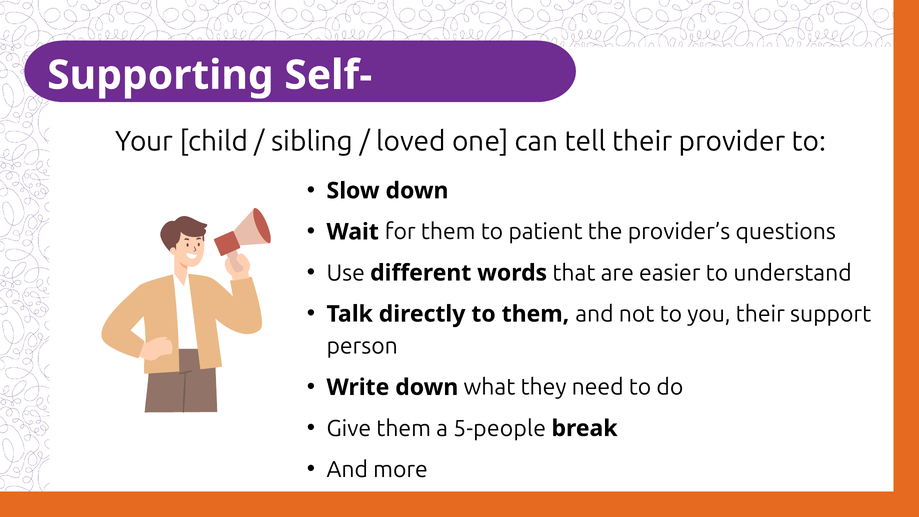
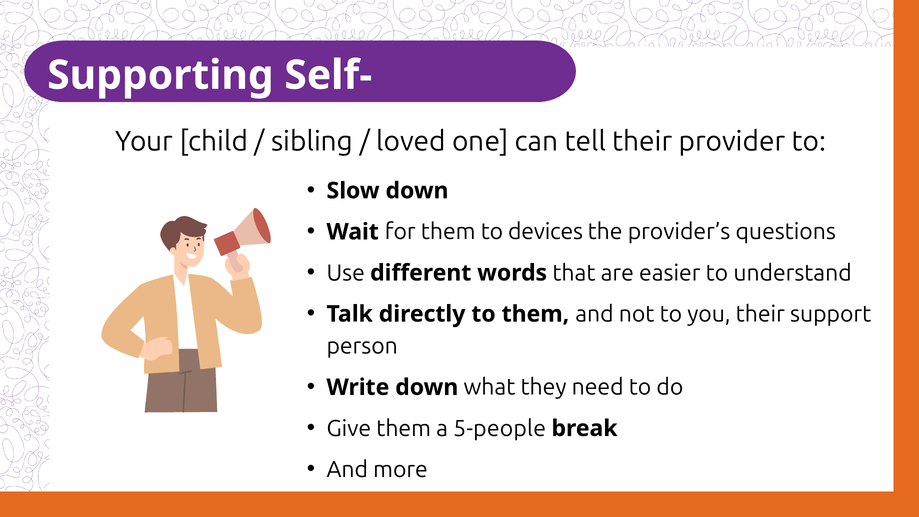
patient: patient -> devices (546, 232)
